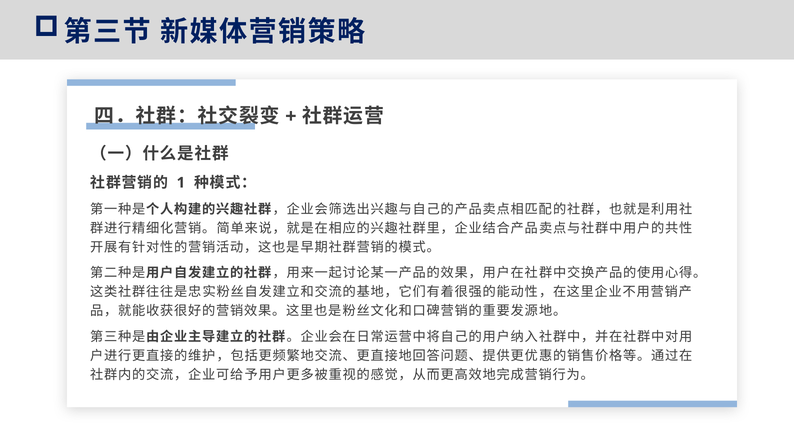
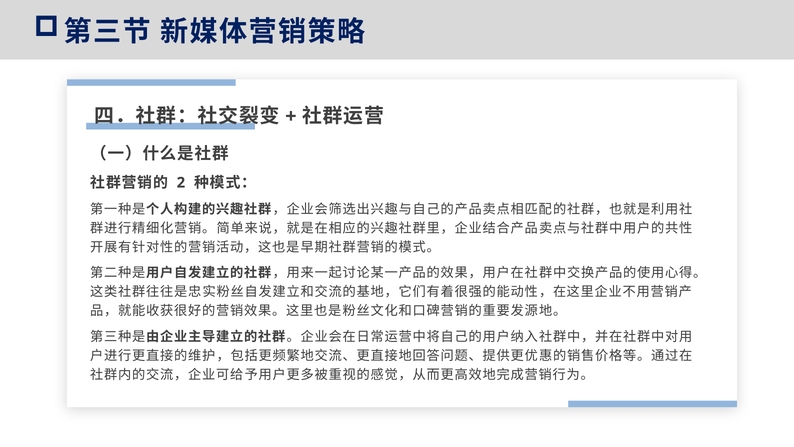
1: 1 -> 2 (181, 182)
